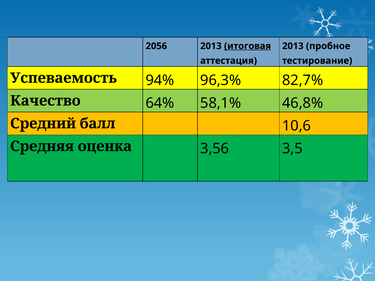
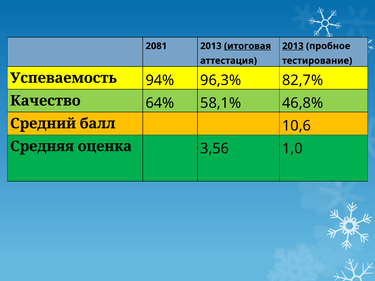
2056: 2056 -> 2081 (156, 46)
2013 underline: none -> present (293, 46)
3,5: 3,5 -> 1,0 (292, 149)
